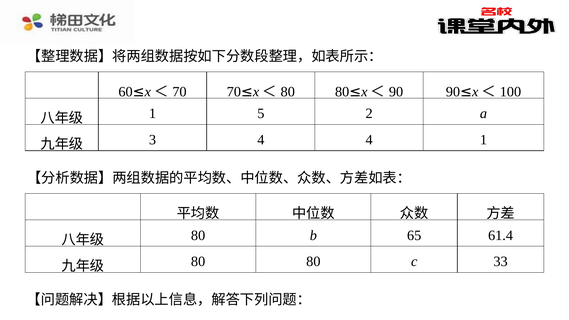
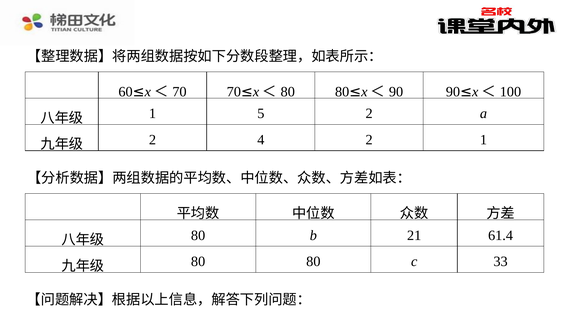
3: 3 -> 2 (153, 140)
4 4: 4 -> 2 (369, 140)
65: 65 -> 21 (414, 235)
